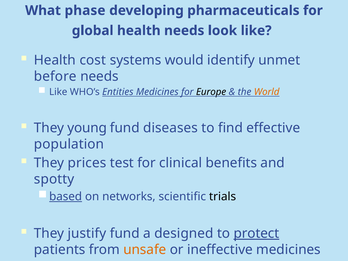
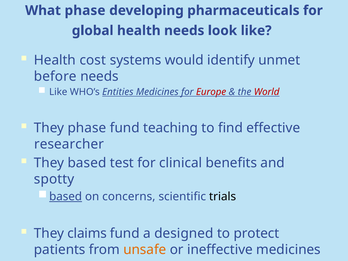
Europe colour: black -> red (211, 92)
World colour: orange -> red (267, 92)
They young: young -> phase (87, 128)
diseases: diseases -> teaching (171, 128)
population: population -> researcher (69, 144)
They prices: prices -> based (87, 163)
networks: networks -> concerns (129, 197)
justify: justify -> claims (87, 233)
protect underline: present -> none (256, 233)
